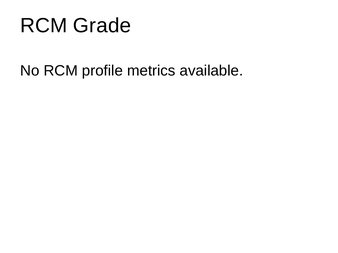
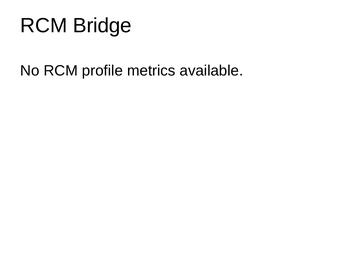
Grade: Grade -> Bridge (102, 26)
